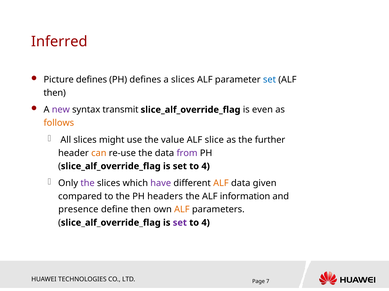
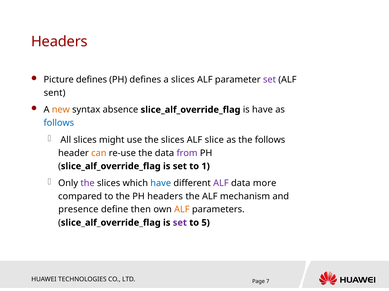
Inferred: Inferred -> Headers (59, 42)
set colour: blue -> purple (270, 80)
then: then -> sent (55, 93)
new colour: purple -> orange (61, 110)
transmit: transmit -> absence (120, 110)
is even: even -> have (262, 110)
follows colour: orange -> blue (59, 123)
use the value: value -> slices (173, 140)
the further: further -> follows (270, 140)
4: 4 -> 1 (206, 167)
have colour: purple -> blue (161, 184)
ALF colour: orange -> purple (221, 184)
given: given -> more (265, 184)
information: information -> mechanism (245, 197)
4: 4 -> 5 (206, 223)
